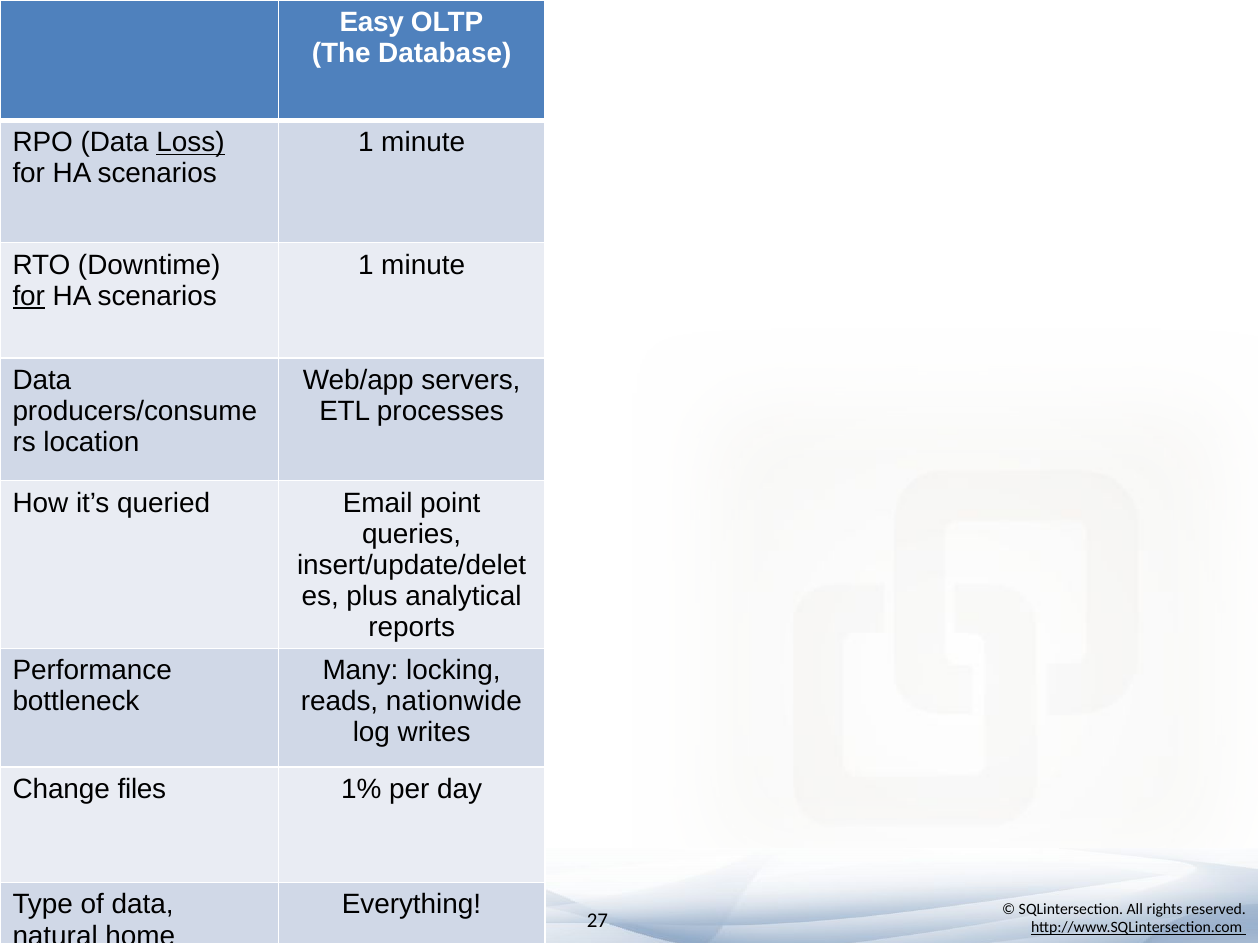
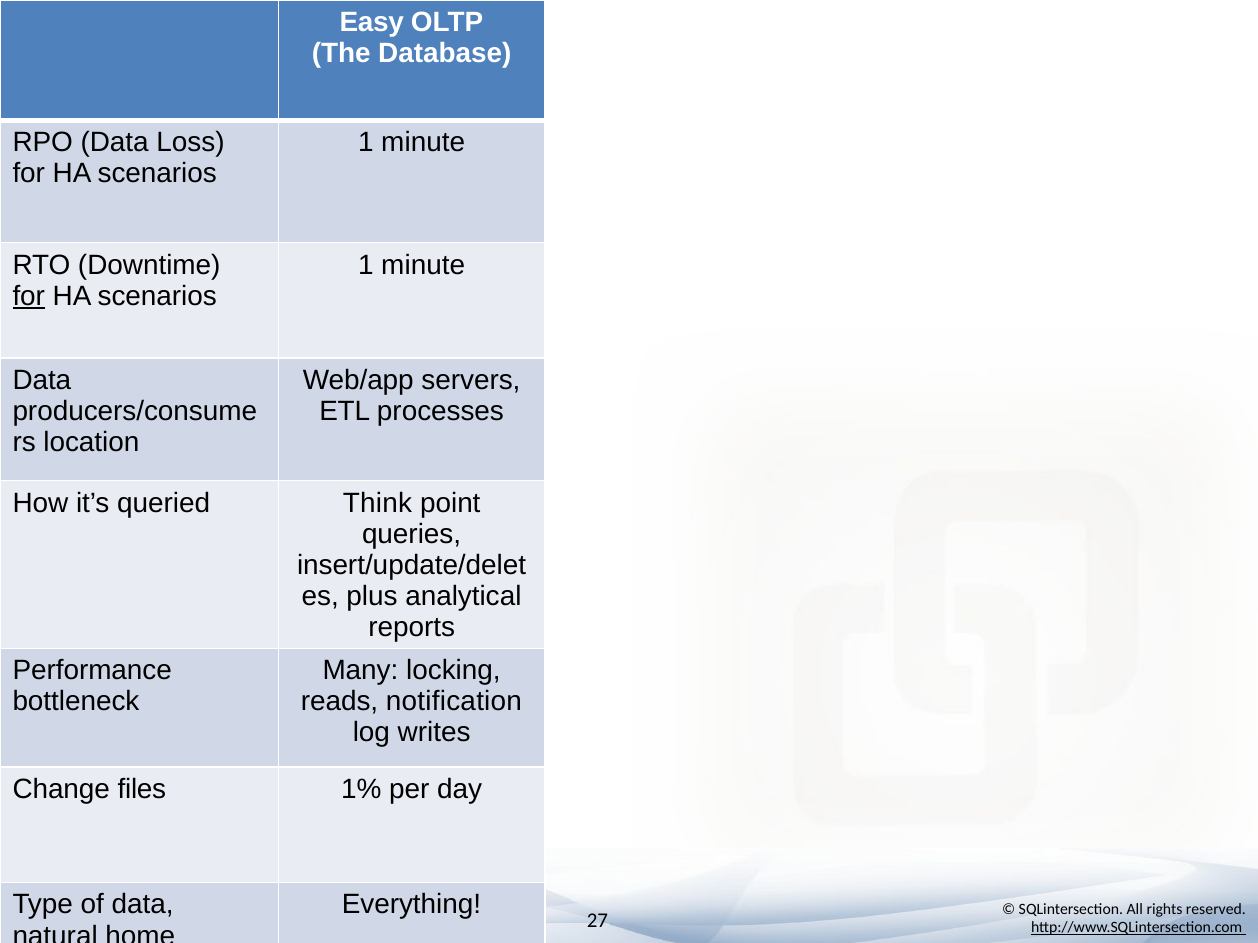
Loss underline: present -> none (191, 143)
Email: Email -> Think (378, 503)
nationwide: nationwide -> notification (454, 702)
